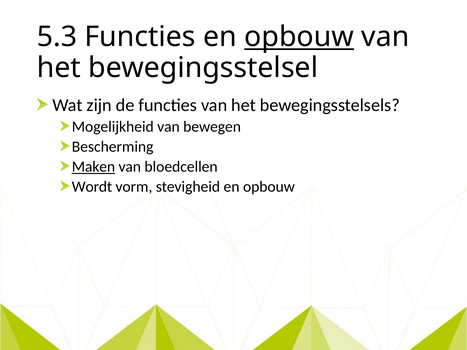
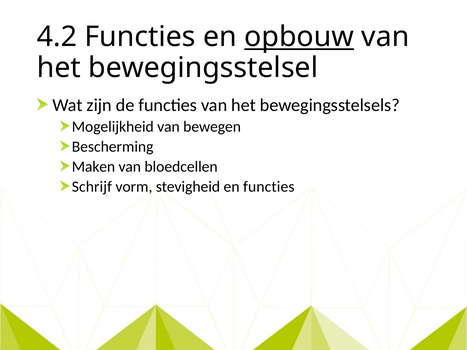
5.3: 5.3 -> 4.2 (57, 37)
Maken underline: present -> none (93, 167)
Wordt: Wordt -> Schrijf (92, 187)
stevigheid en opbouw: opbouw -> functies (269, 187)
